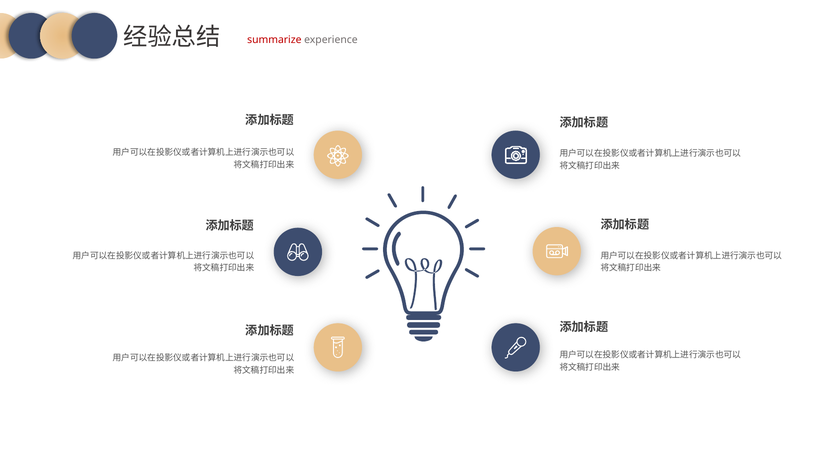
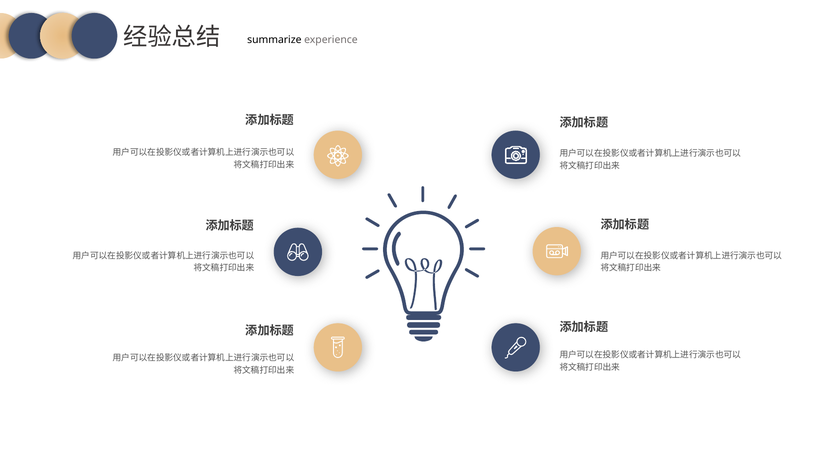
summarize colour: red -> black (274, 40)
